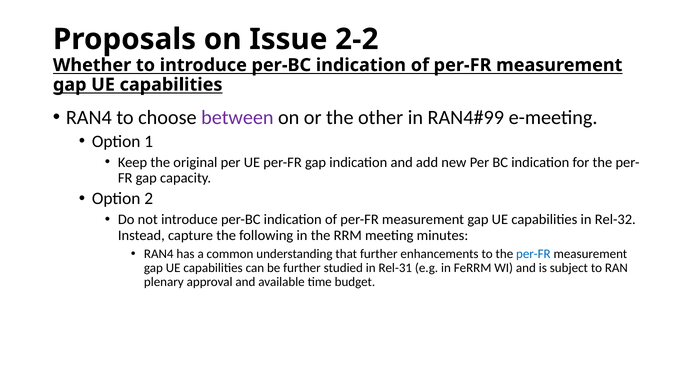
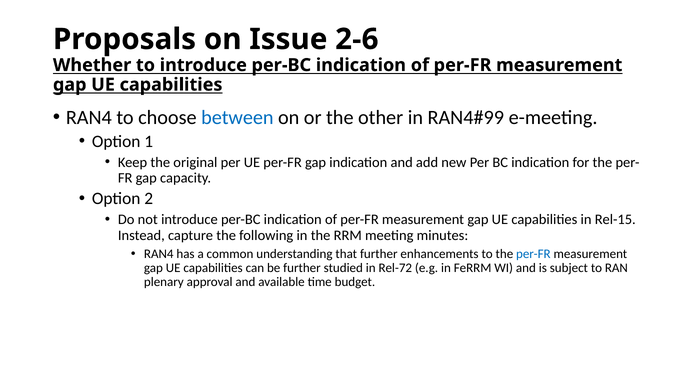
2-2: 2-2 -> 2-6 (357, 39)
between colour: purple -> blue (237, 117)
Rel-32: Rel-32 -> Rel-15 (615, 219)
Rel-31: Rel-31 -> Rel-72 (395, 267)
